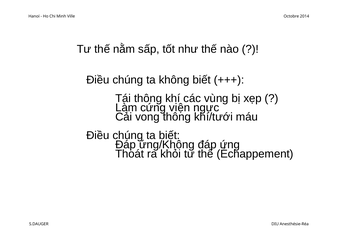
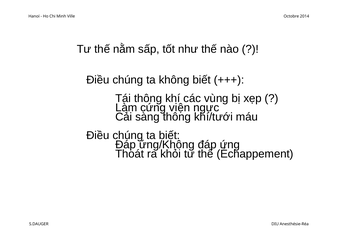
vong: vong -> sàng (147, 117)
